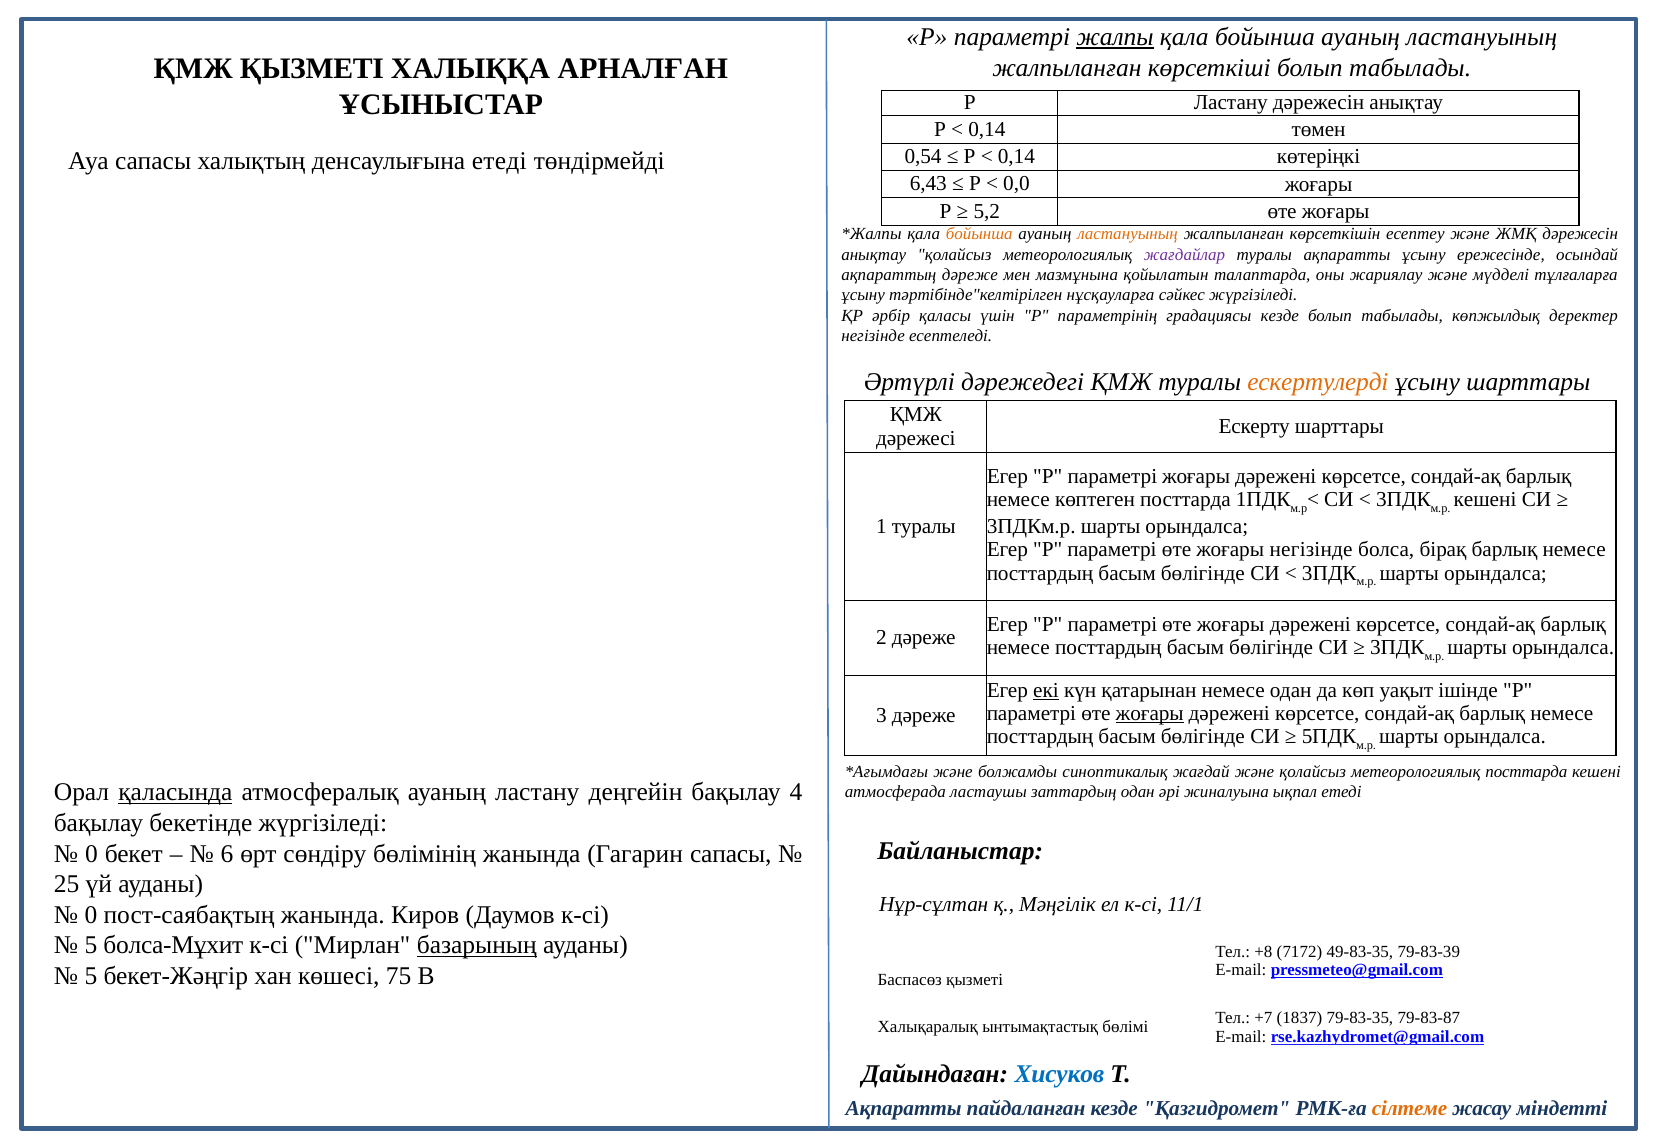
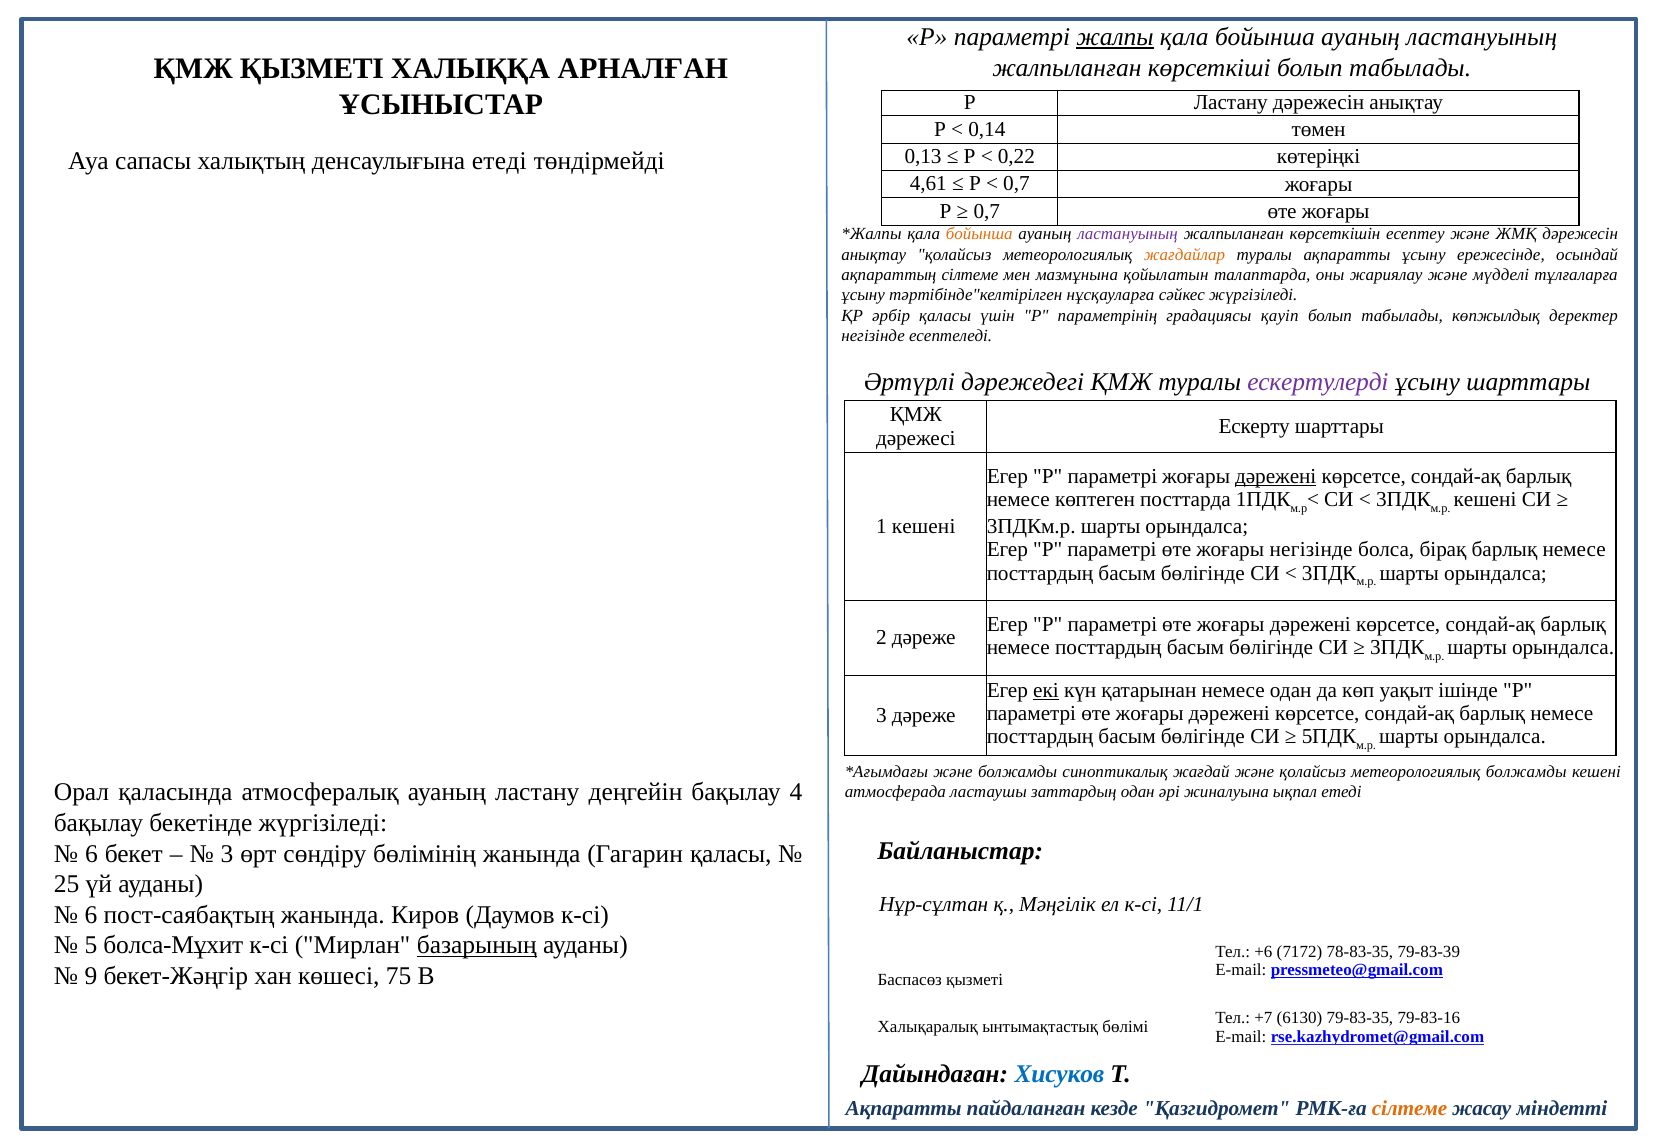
0,54: 0,54 -> 0,13 (923, 156)
0,14: 0,14 -> 0,22 (1016, 156)
6,43: 6,43 -> 4,61 (928, 184)
0,0: 0,0 -> 0,7 (1016, 184)
5,2: 5,2 -> 0,7 (987, 211)
ластануының colour: orange -> purple (1128, 234)
жағдайлар colour: purple -> orange (1184, 254)
ақпараттың дәреже: дәреже -> сілтеме (970, 275)
градациясы кезде: кезде -> қауіп (1280, 316)
ескертулерді colour: orange -> purple (1318, 382)
дәрежені underline: none -> present (1276, 476)
1 туралы: туралы -> кешені (924, 526)
жоғары underline: present -> none (1150, 713)
метеорологиялық посттарда: посттарда -> болжамды (1526, 772)
қаласында underline: present -> none (175, 792)
0: 0 -> 6 (92, 854)
6: 6 -> 3 (227, 854)
Гагарин сапасы: сапасы -> қаласы (731, 854)
0: 0 -> 6 (91, 915)
+8: +8 -> +6 (1263, 951)
49-83-35: 49-83-35 -> 78-83-35 (1360, 951)
5: 5 -> 9 (91, 976)
1837: 1837 -> 6130 (1299, 1018)
79-83-87: 79-83-87 -> 79-83-16 (1429, 1018)
